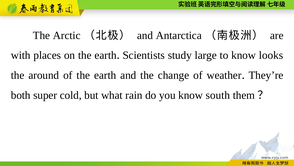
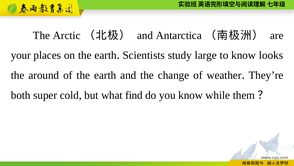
with: with -> your (21, 55)
rain: rain -> find (134, 95)
south: south -> while (218, 95)
